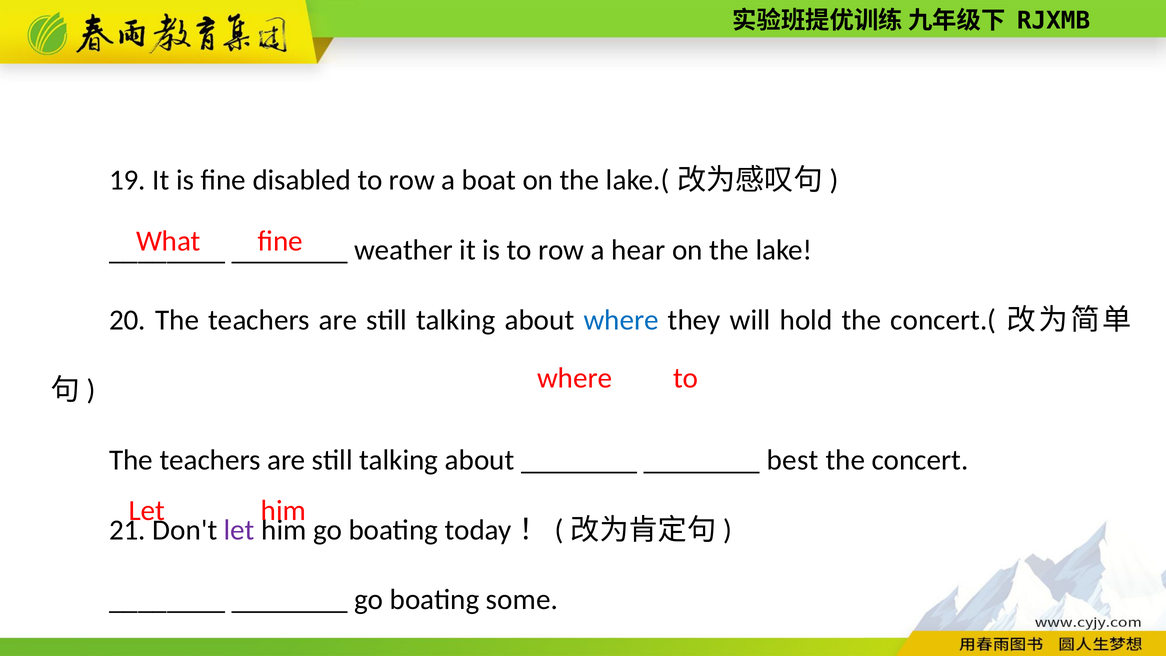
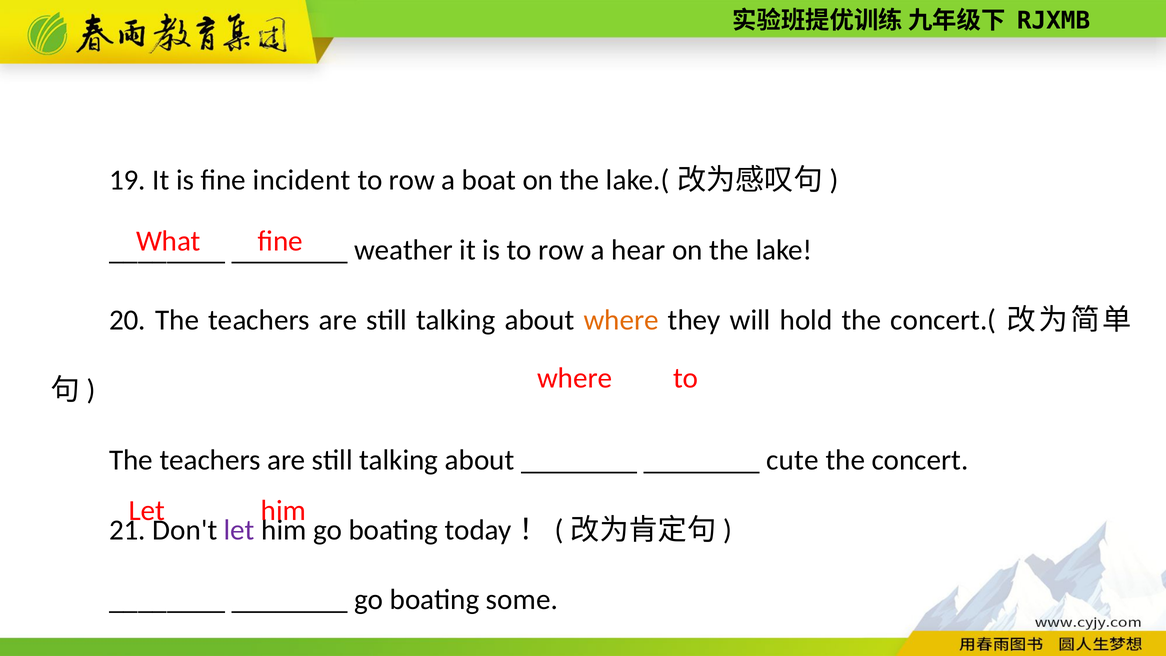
disabled: disabled -> incident (302, 180)
where colour: blue -> orange (621, 320)
best: best -> cute (793, 460)
